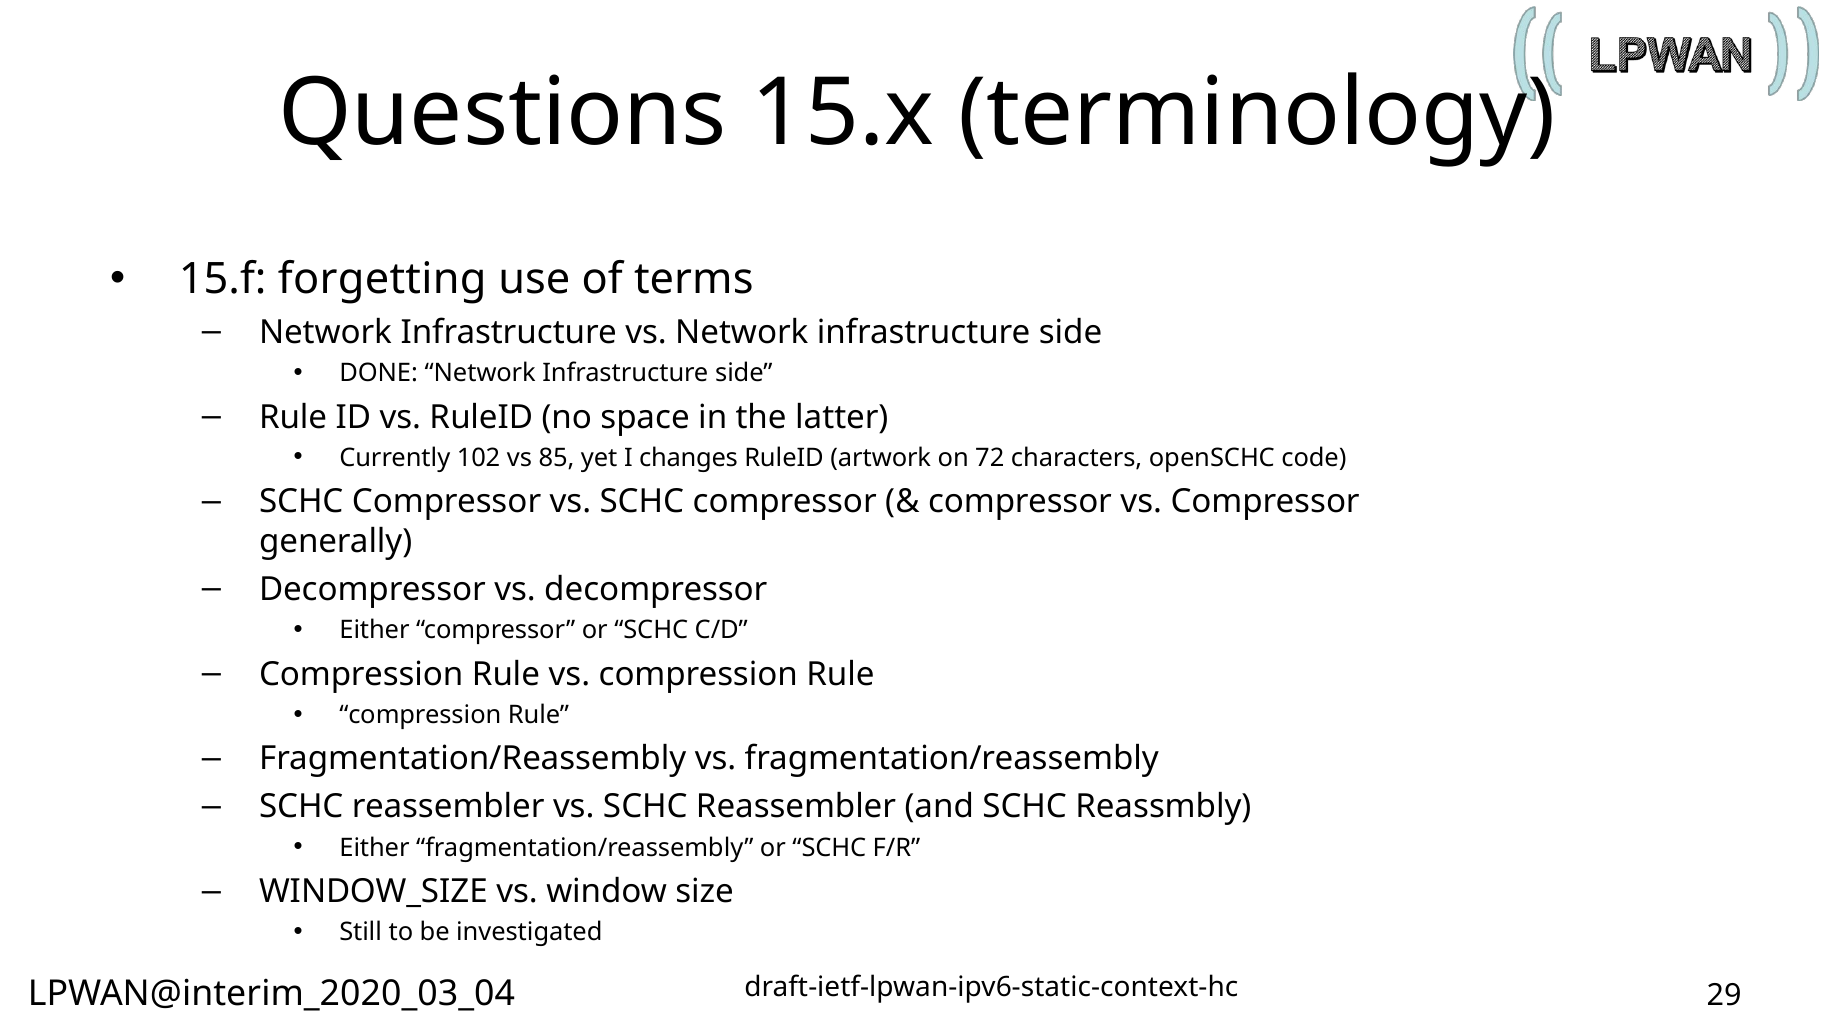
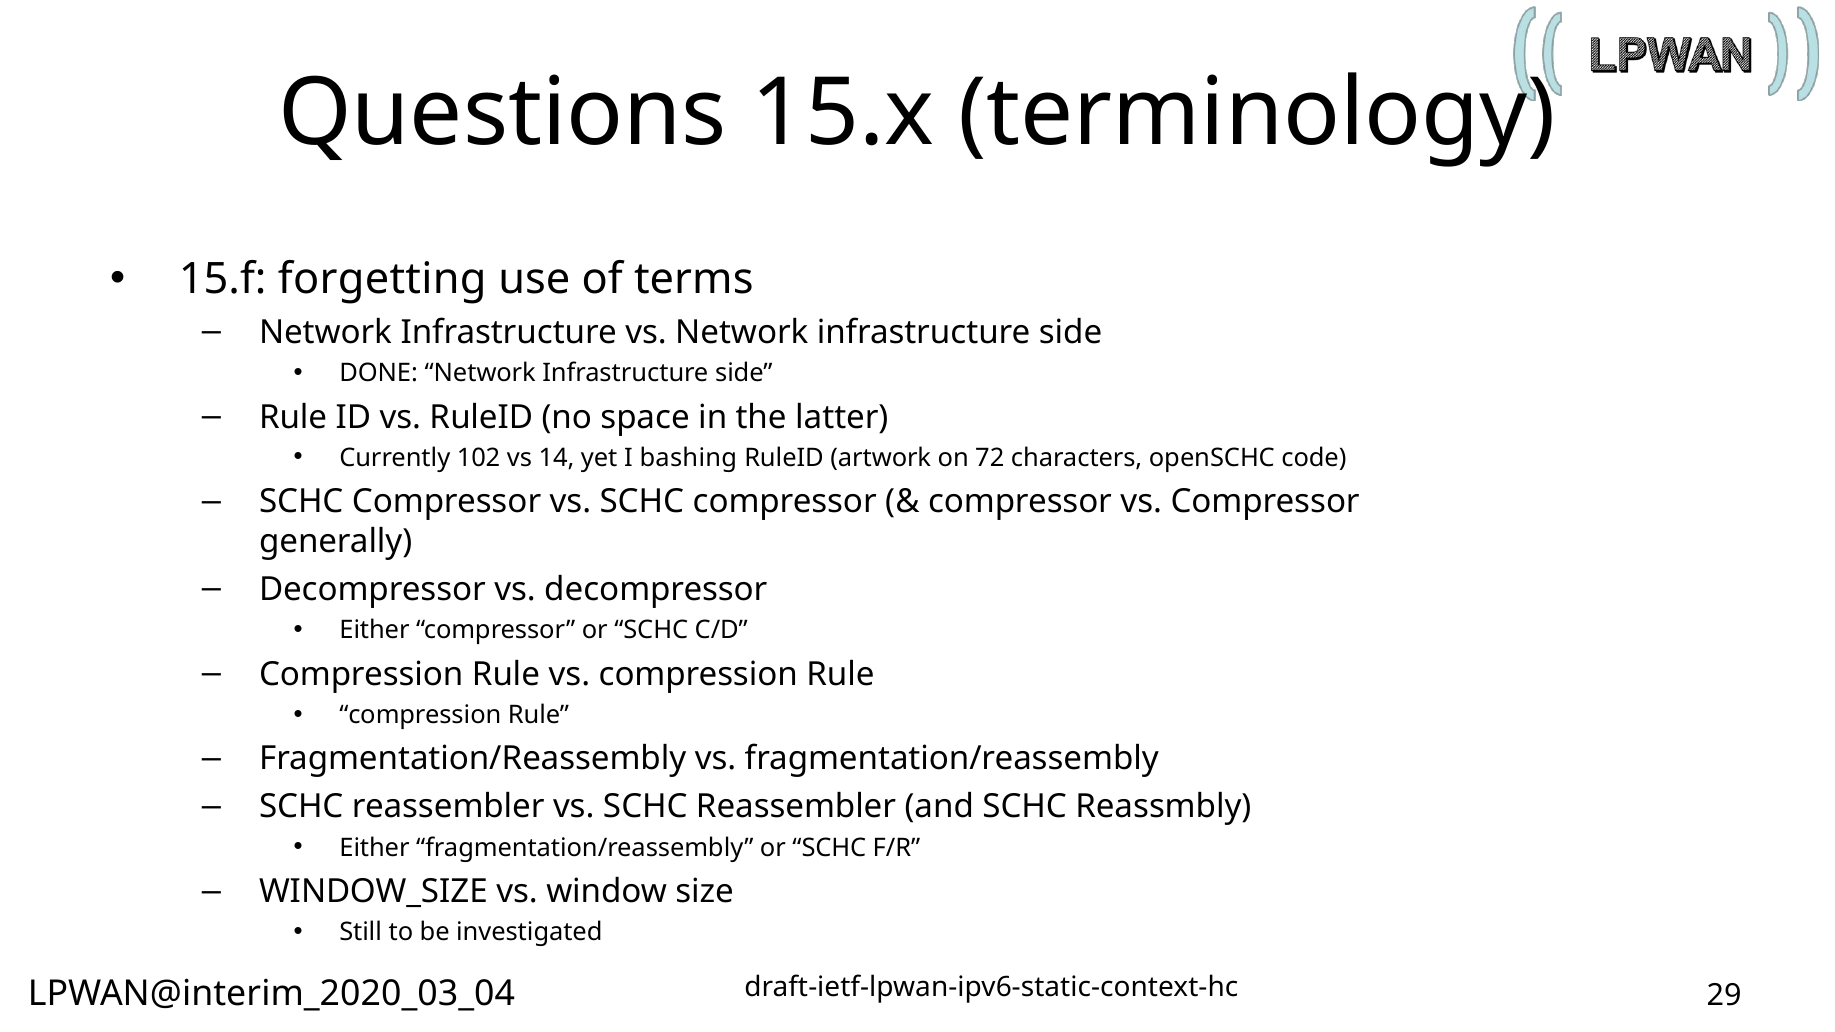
85: 85 -> 14 (556, 458)
changes: changes -> bashing (688, 458)
